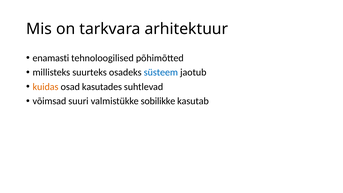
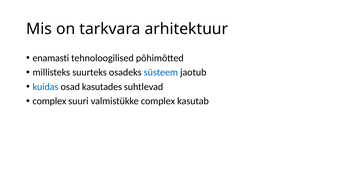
kuidas colour: orange -> blue (46, 87)
võimsad: võimsad -> complex (49, 101)
valmistükke sobilikke: sobilikke -> complex (158, 101)
